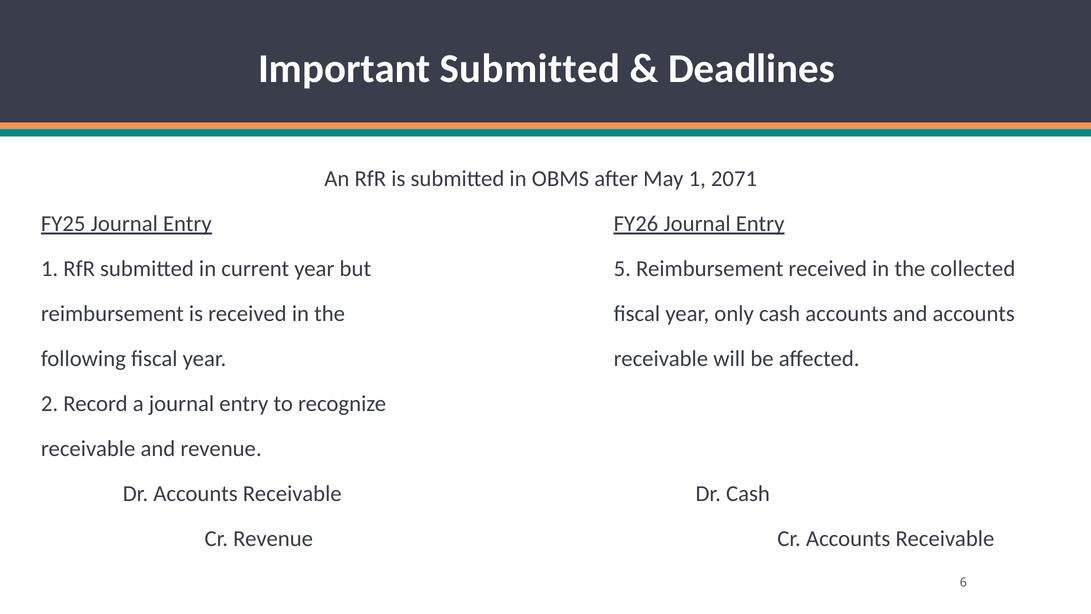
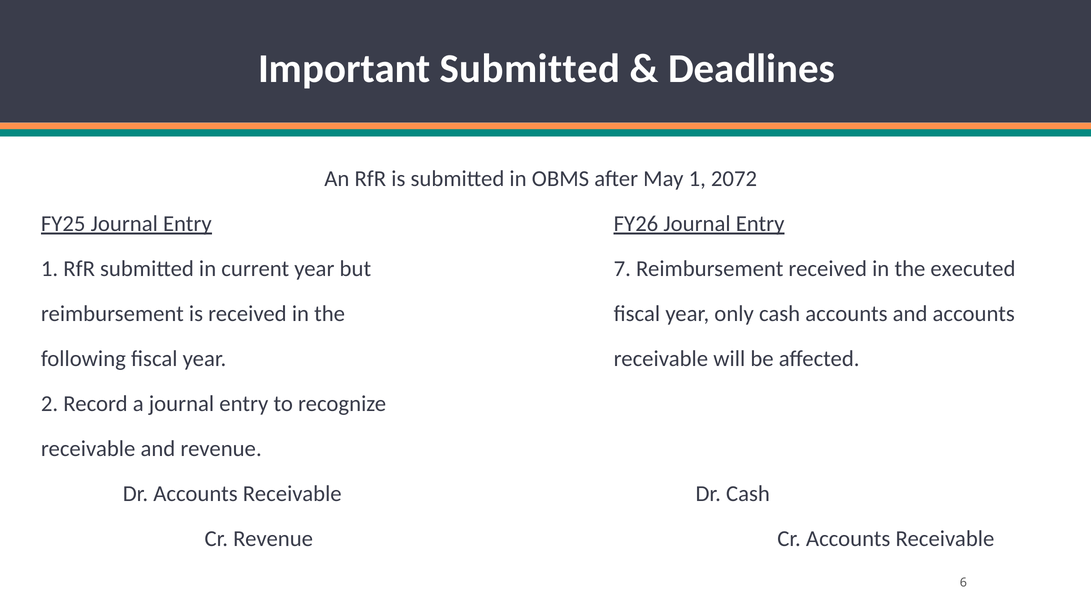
2071: 2071 -> 2072 (734, 179)
5: 5 -> 7 (622, 269)
collected: collected -> executed (973, 269)
